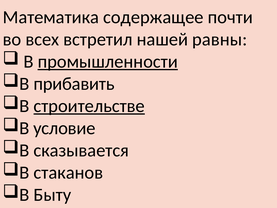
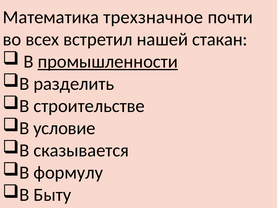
содержащее: содержащее -> трехзначное (153, 17)
равны: равны -> стакан (220, 39)
прибавить: прибавить -> разделить (74, 84)
строительстве underline: present -> none (89, 106)
стаканов: стаканов -> формулу (68, 172)
